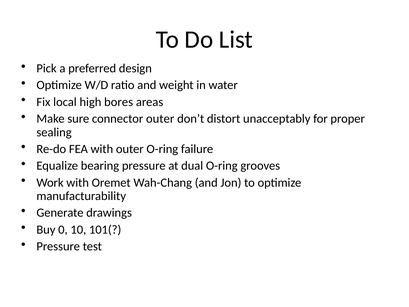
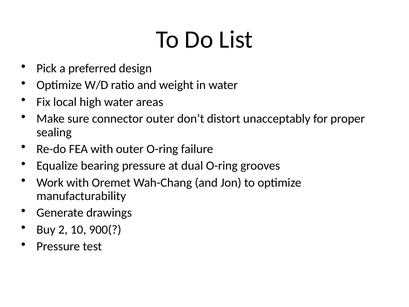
high bores: bores -> water (119, 102)
0: 0 -> 2 (63, 229)
101(: 101( -> 900( (105, 229)
